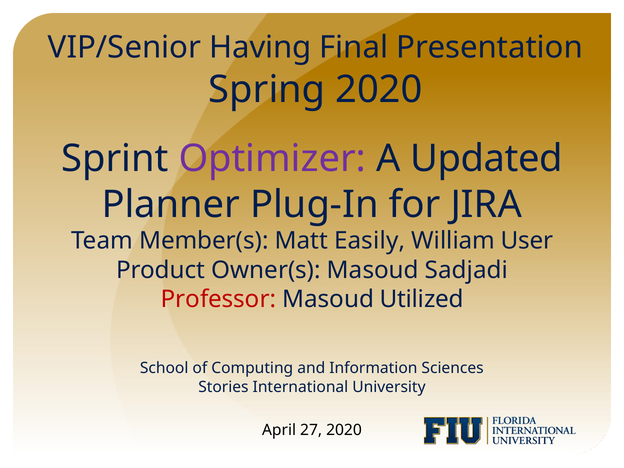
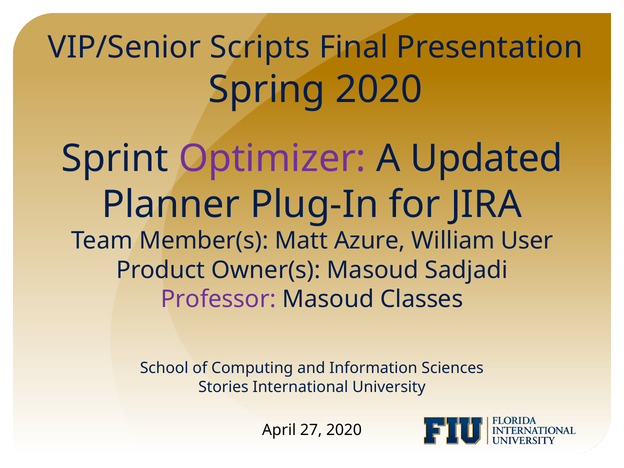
Having: Having -> Scripts (260, 48)
Easily: Easily -> Azure (370, 241)
Professor colour: red -> purple (218, 299)
Utilized: Utilized -> Classes (422, 299)
